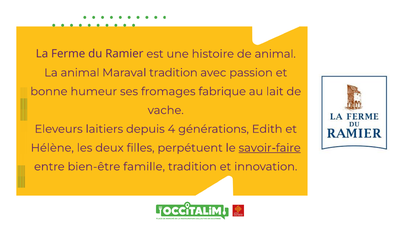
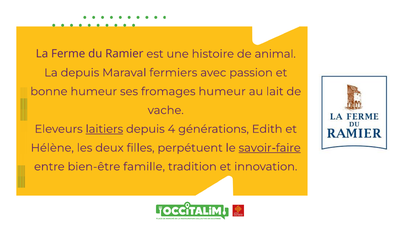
La animal: animal -> depuis (80, 73)
Maraval tradition: tradition -> fermiers (173, 73)
fromages fabrique: fabrique -> humeur (222, 91)
laitiers underline: none -> present (104, 129)
